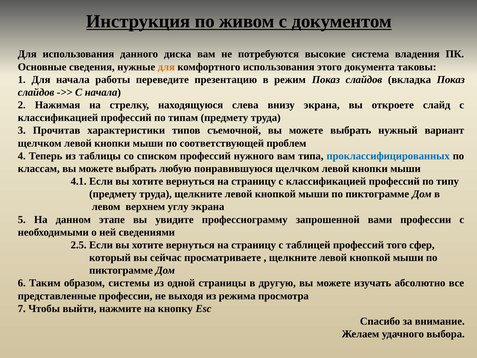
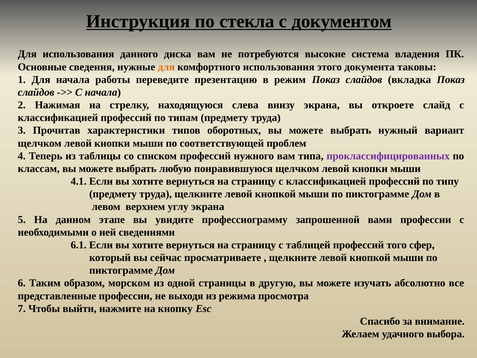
живом: живом -> стекла (247, 21)
съемочной: съемочной -> оборотных (234, 130)
проклассифицированных colour: blue -> purple (388, 156)
2.5: 2.5 -> 6.1 (79, 245)
системы: системы -> морском (129, 283)
